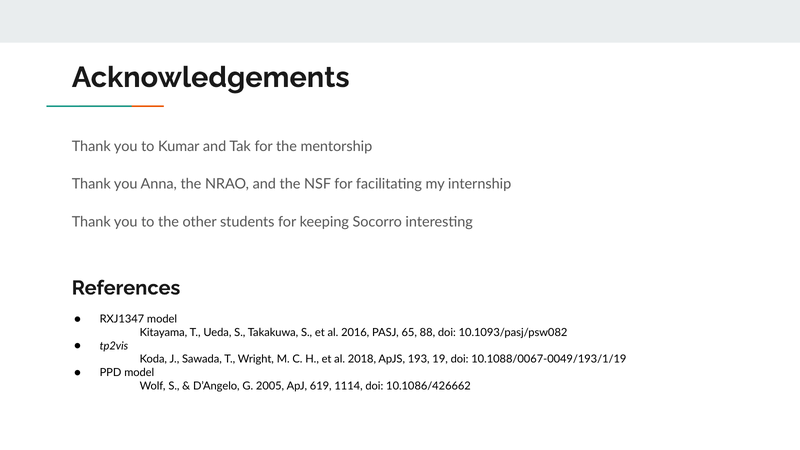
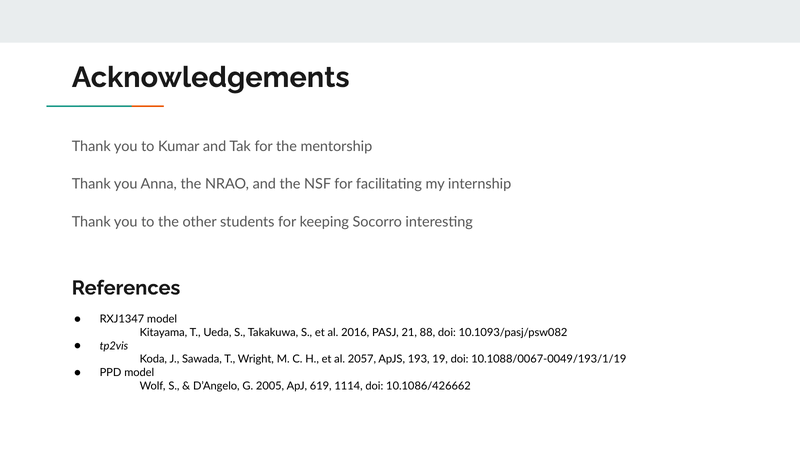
65: 65 -> 21 (409, 333)
2018: 2018 -> 2057 (362, 359)
